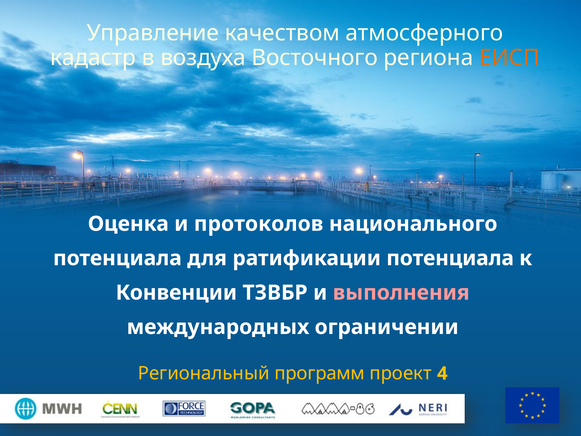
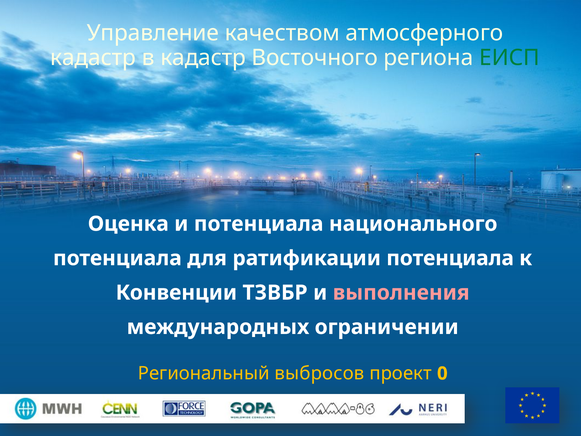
в воздуха: воздуха -> кадастр (203, 58)
ЕИСП colour: orange -> green (510, 58)
и протоколов: протоколов -> потенциала (259, 224)
программ: программ -> выбросов (319, 373)
4: 4 -> 0 (442, 373)
